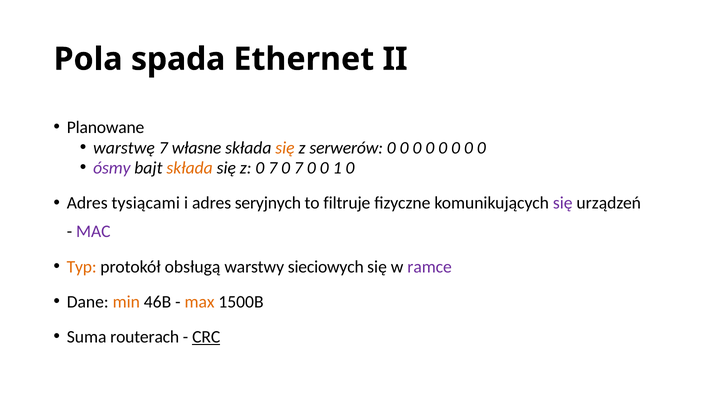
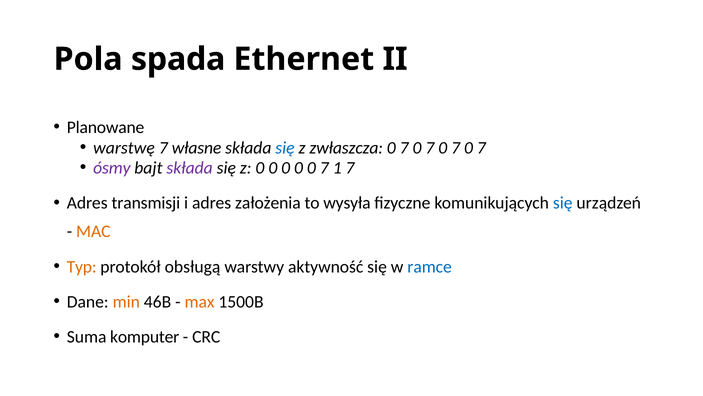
się colour: orange -> blue (285, 147)
serwerów: serwerów -> zwłaszcza (346, 147)
0: 0 -> 7 (404, 147)
0: 0 -> 7 (430, 147)
0: 0 -> 7 (456, 147)
0: 0 -> 7 (481, 147)
składa colour: orange -> purple (190, 168)
z 0 7: 7 -> 0 (273, 168)
7: 7 -> 0 (299, 168)
0: 0 -> 7 (324, 168)
1 0: 0 -> 7 (350, 168)
tysiącami: tysiącami -> transmisji (146, 203)
seryjnych: seryjnych -> założenia (268, 203)
filtruje: filtruje -> wysyła (347, 203)
się colour: purple -> blue (563, 203)
MAC colour: purple -> orange (93, 231)
sieciowych: sieciowych -> aktywność (326, 266)
ramce colour: purple -> blue (430, 266)
routerach: routerach -> komputer (145, 336)
CRC underline: present -> none (206, 336)
